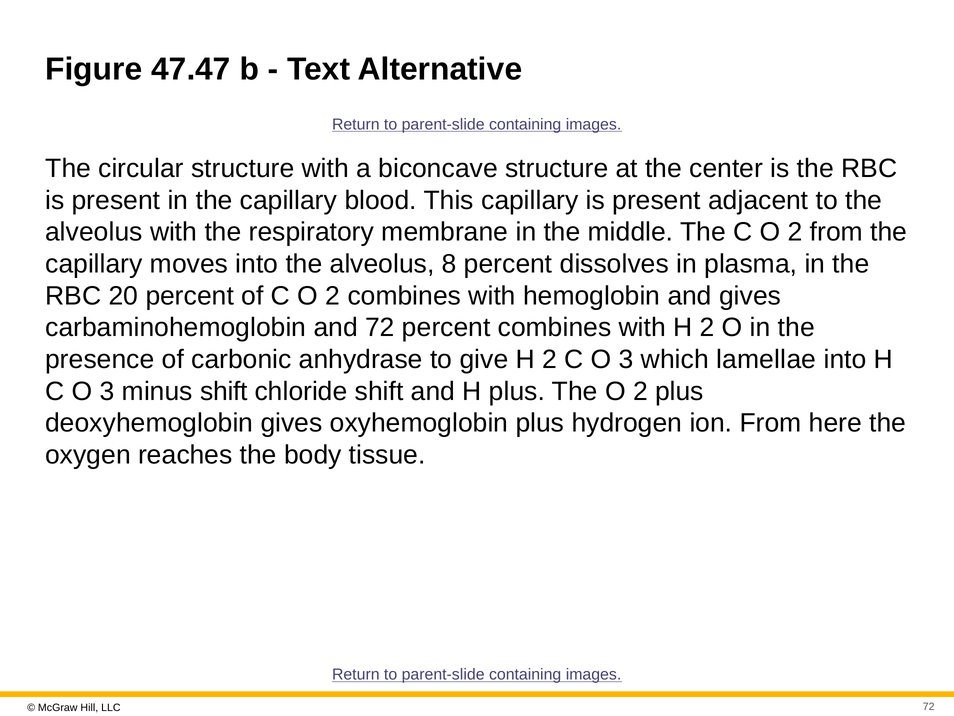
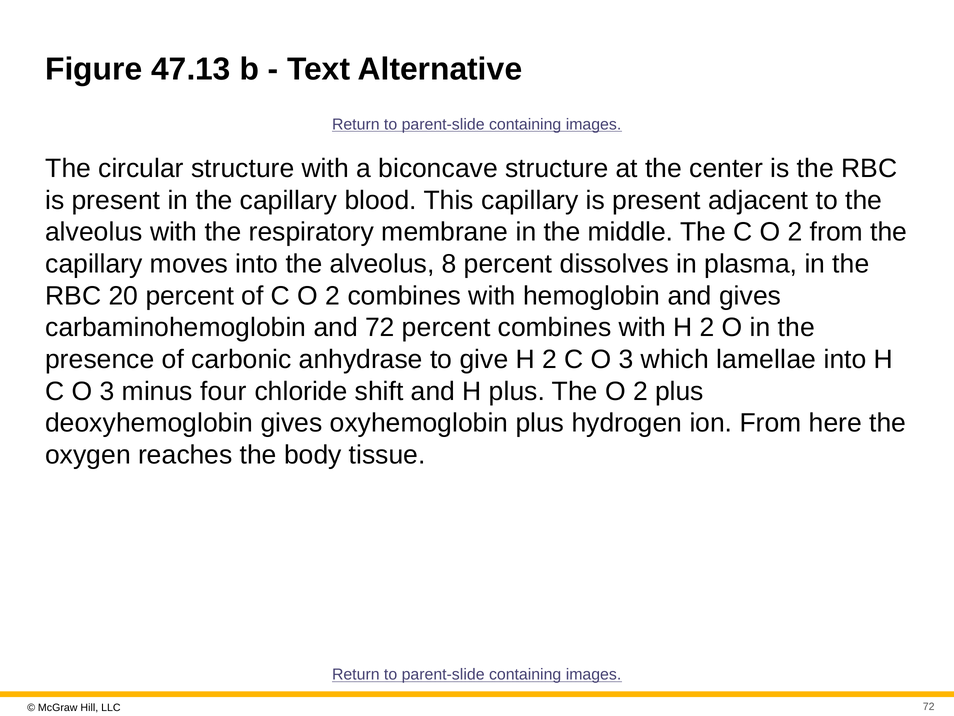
47.47: 47.47 -> 47.13 (191, 69)
minus shift: shift -> four (224, 391)
